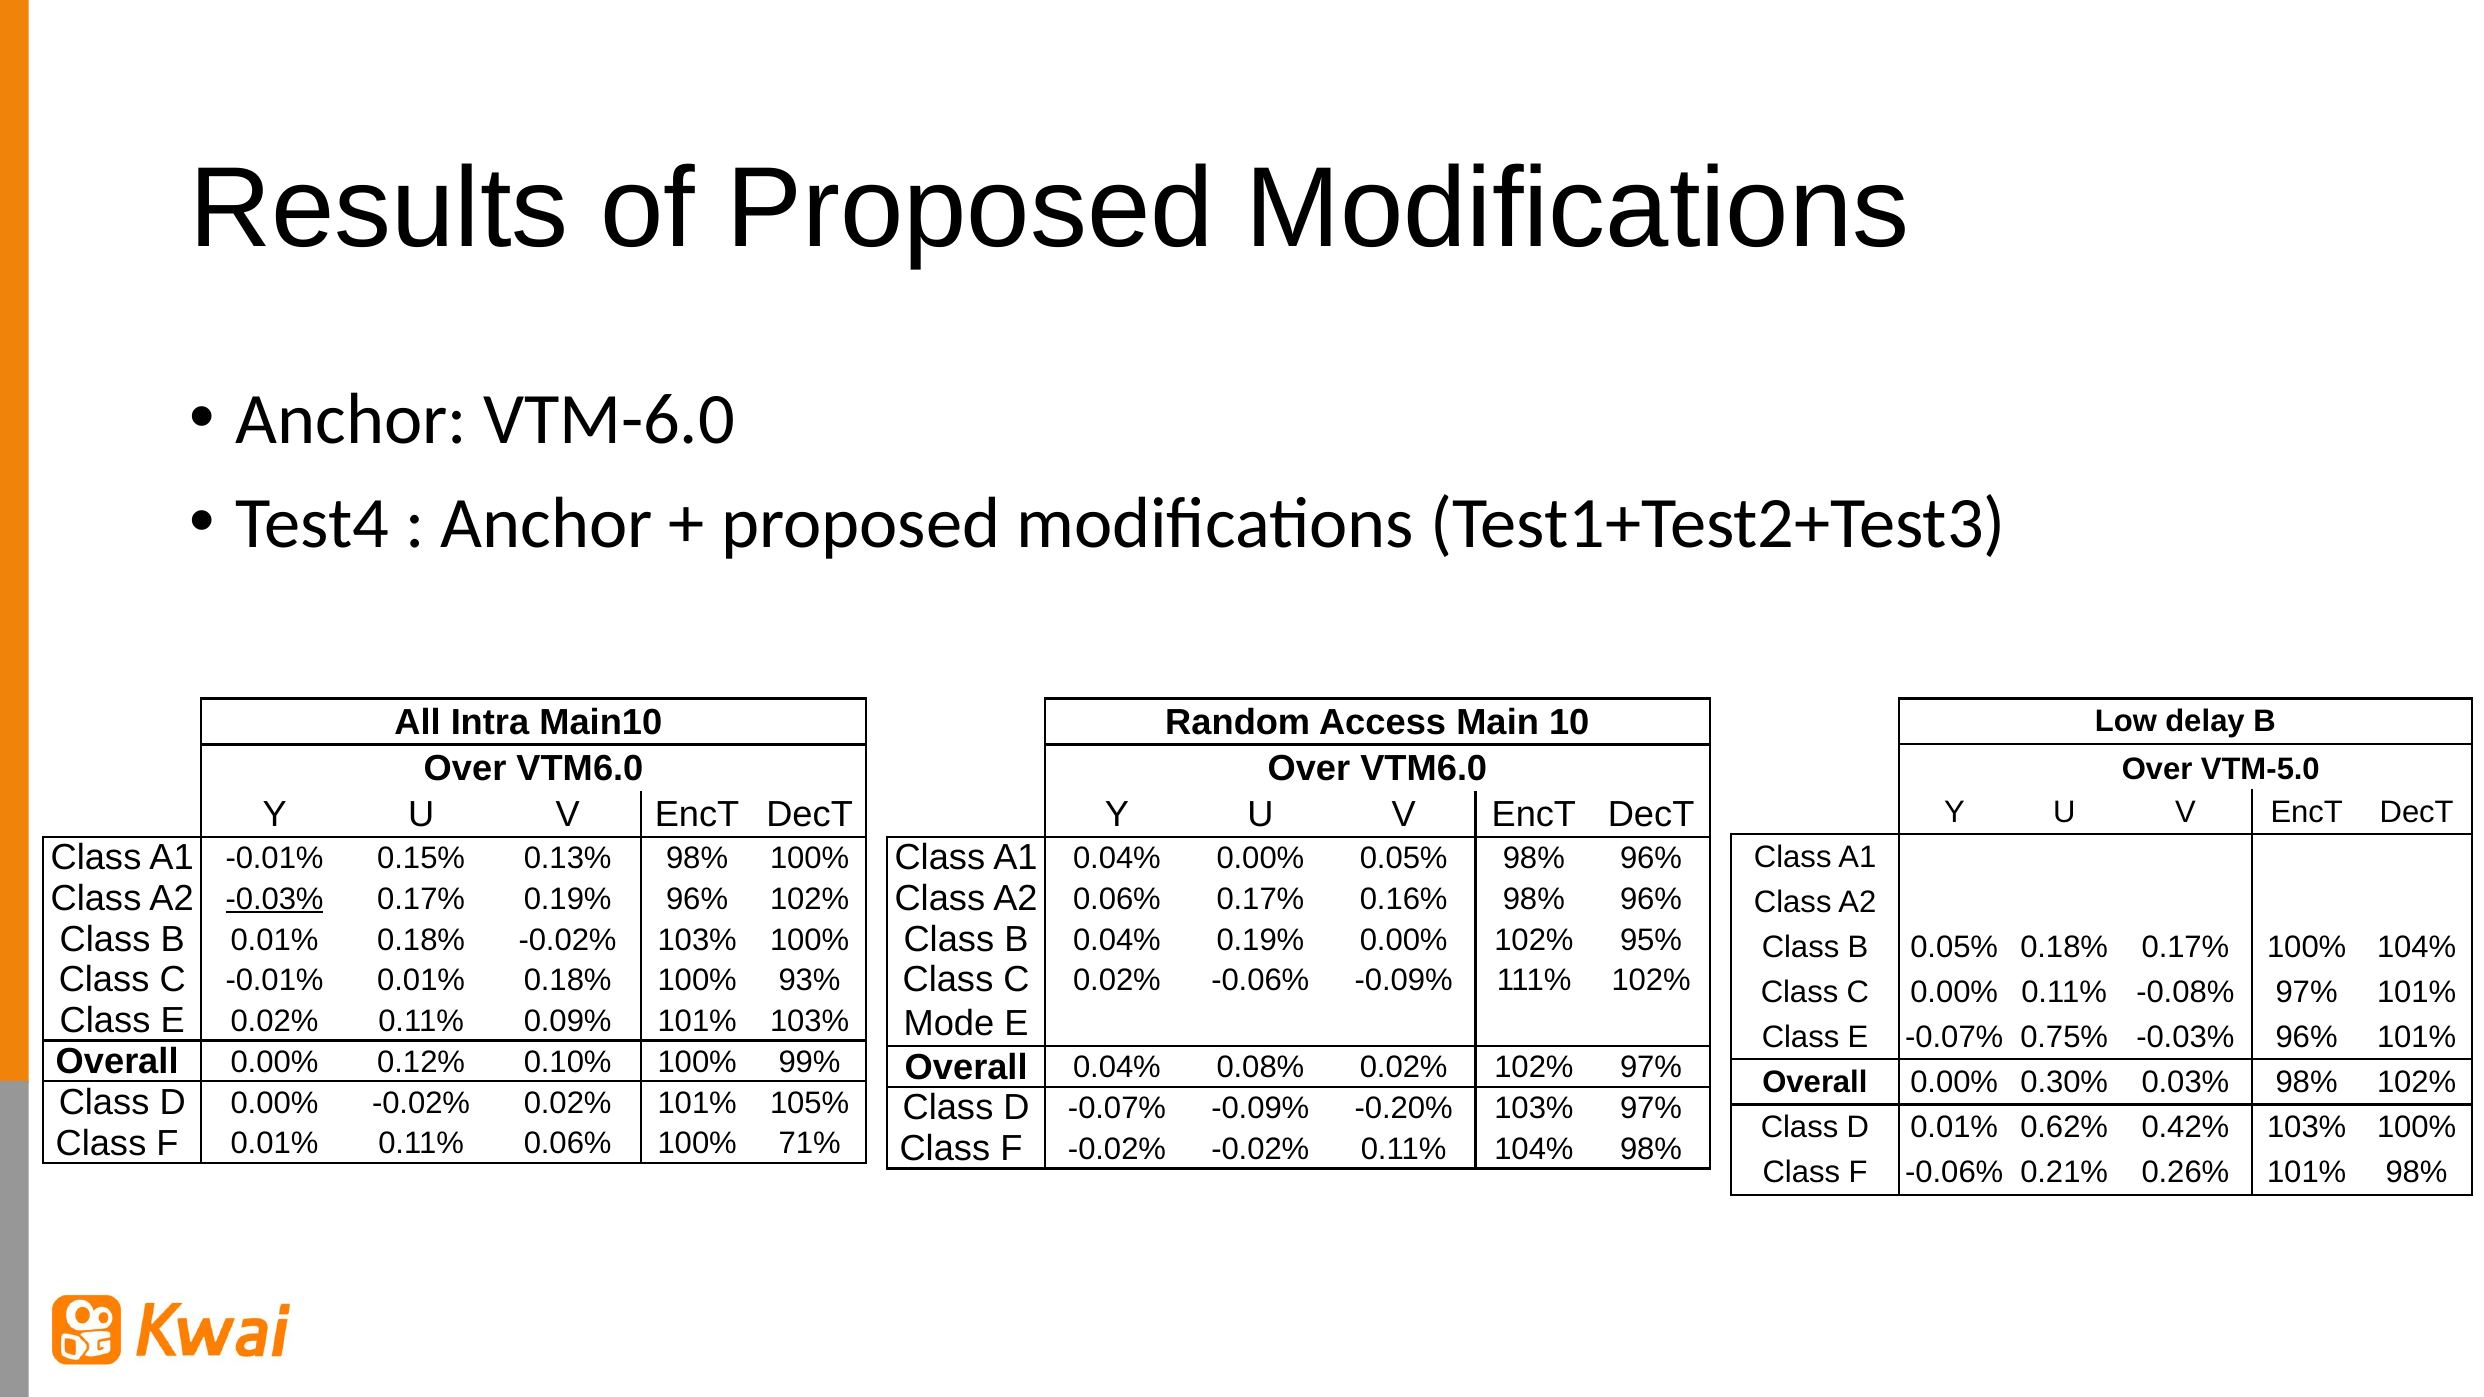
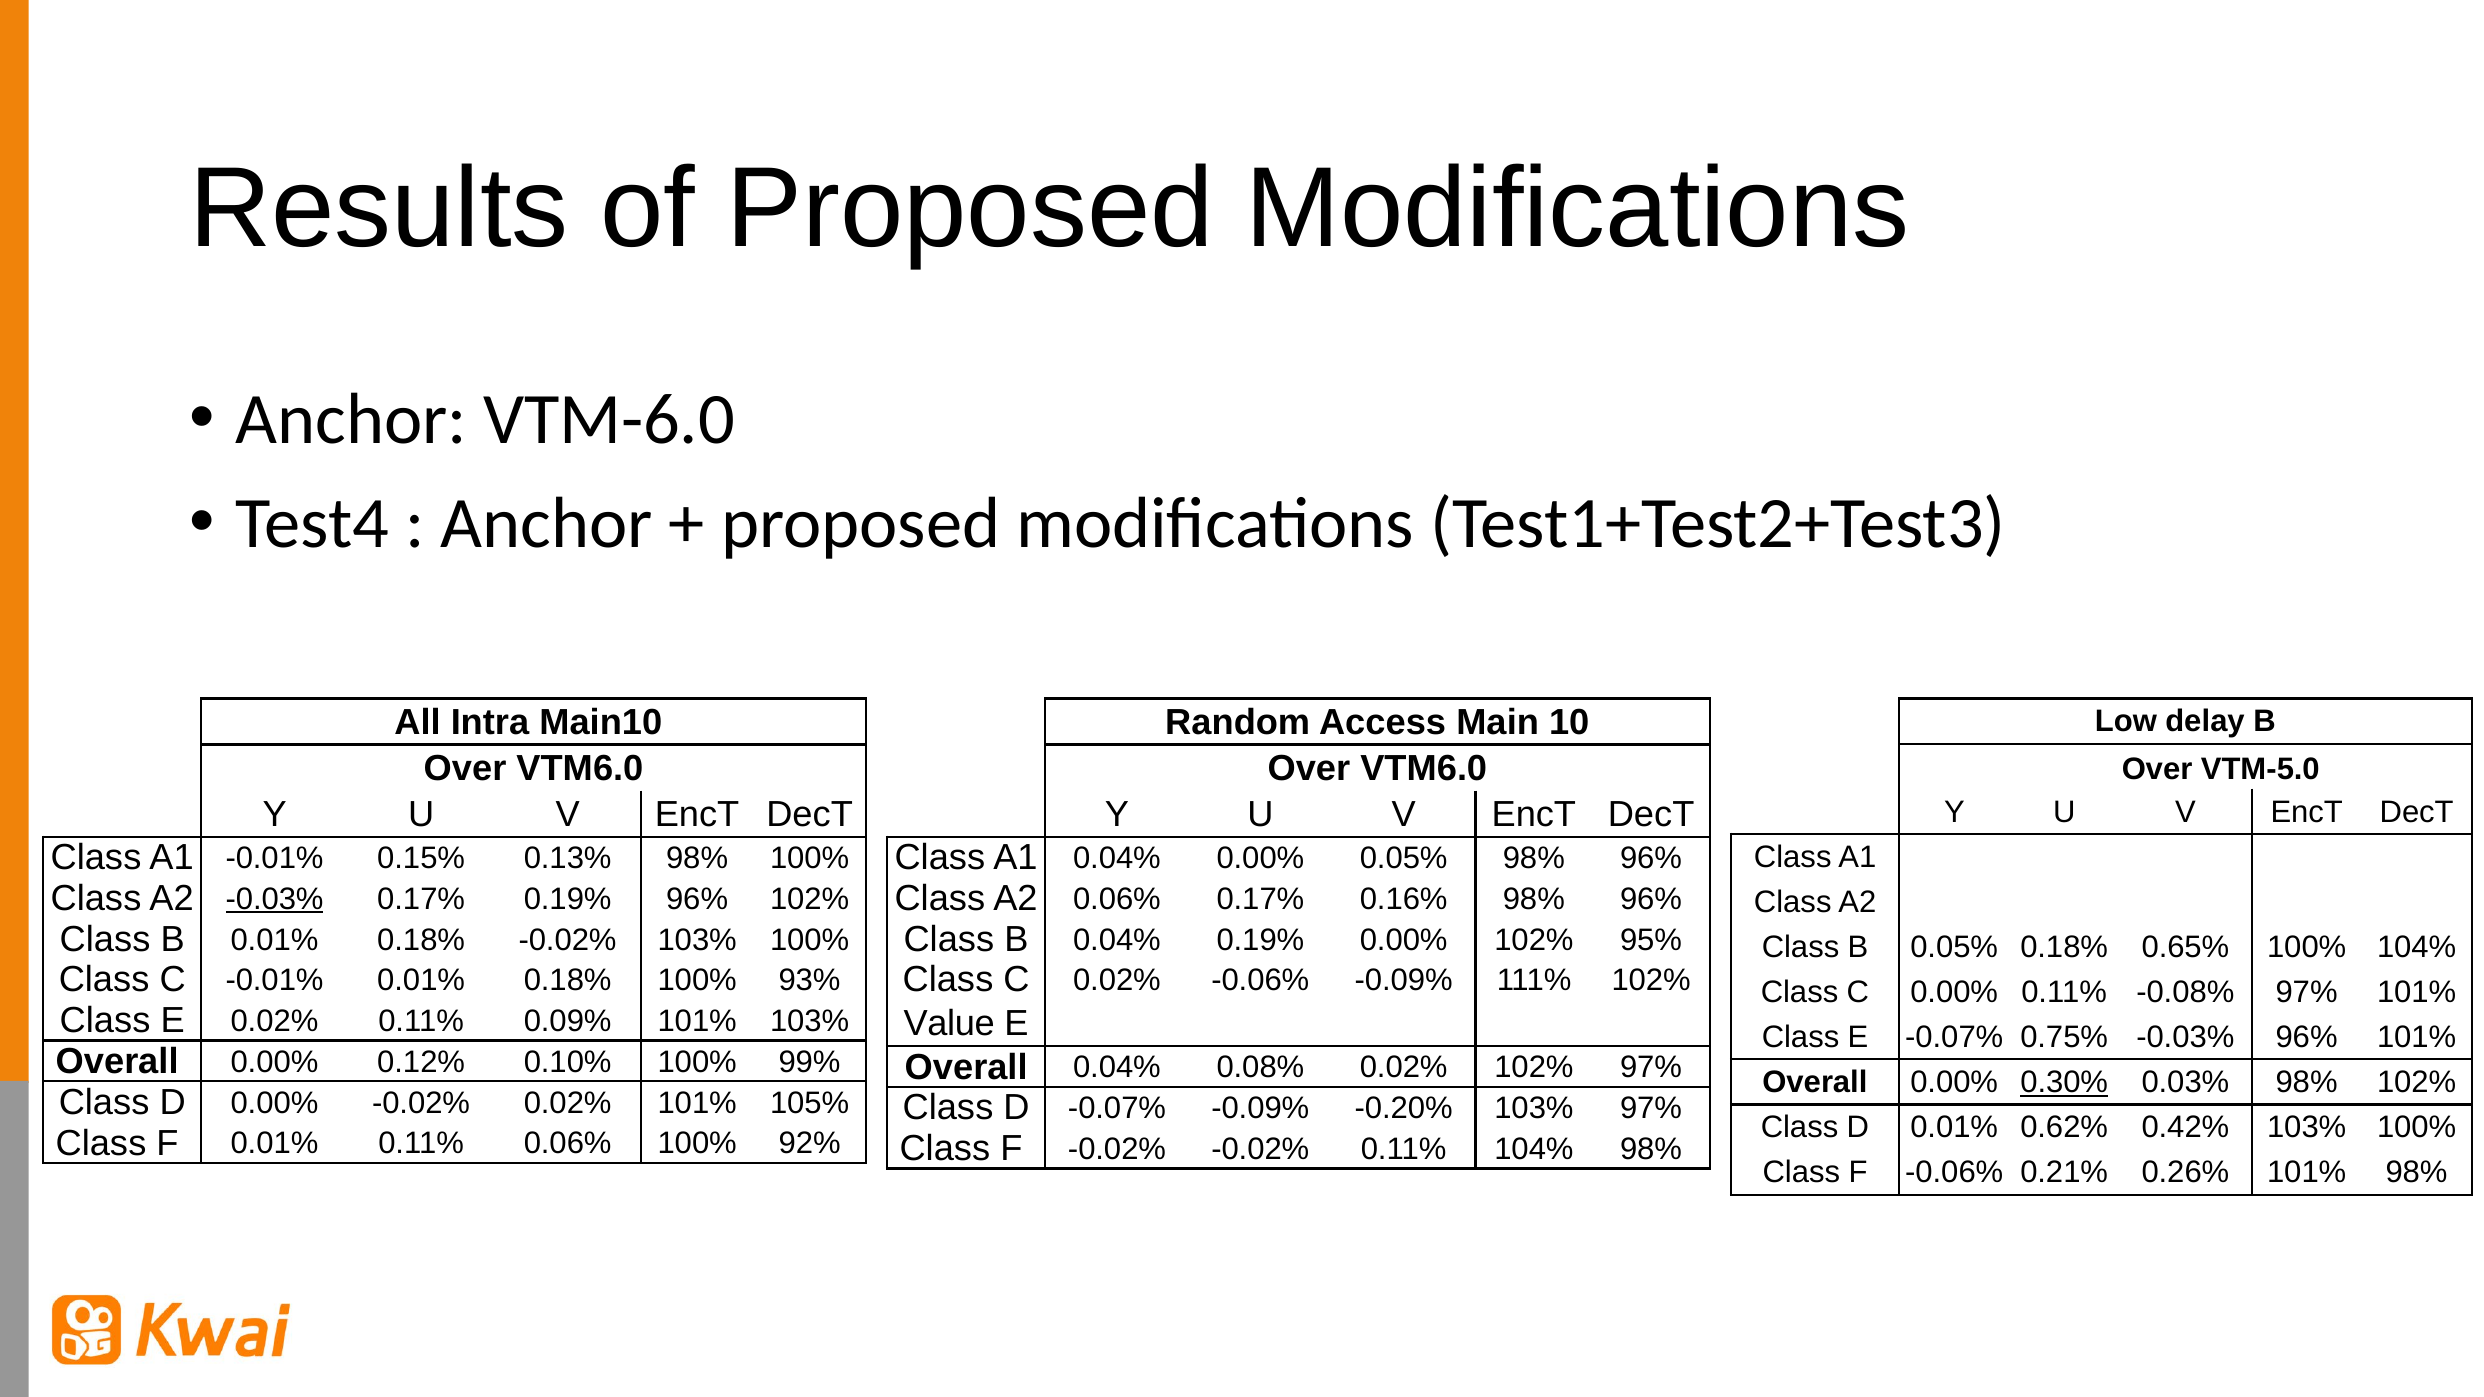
0.18% 0.17%: 0.17% -> 0.65% (2185, 947)
Mode: Mode -> Value (949, 1024)
0.30% underline: none -> present (2064, 1083)
71%: 71% -> 92% (810, 1144)
